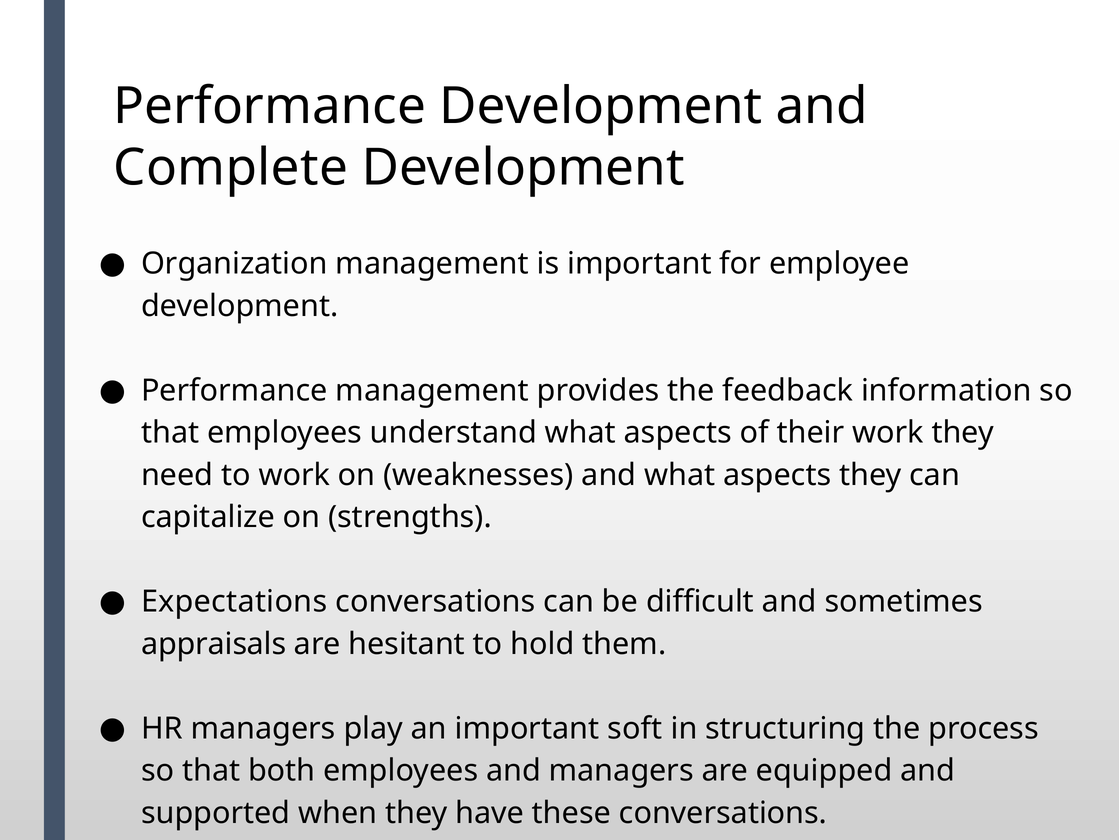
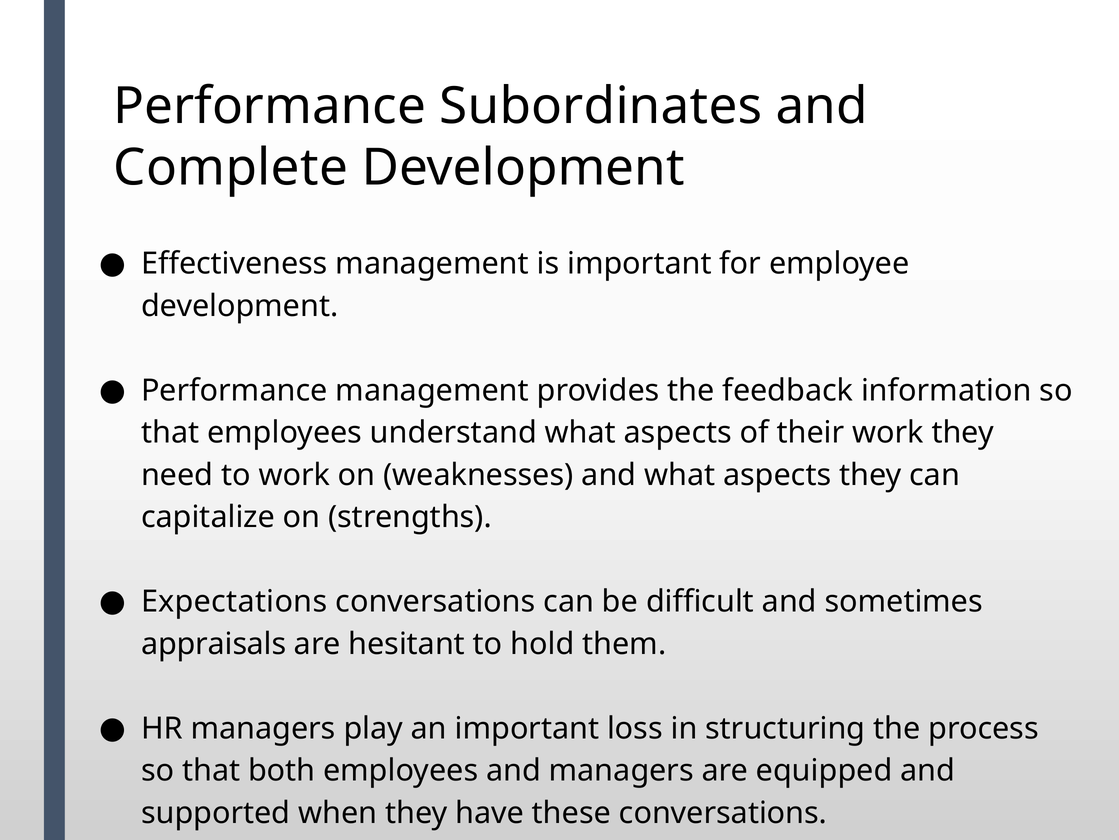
Performance Development: Development -> Subordinates (601, 106)
Organization: Organization -> Effectiveness (234, 263)
soft: soft -> loss (635, 728)
